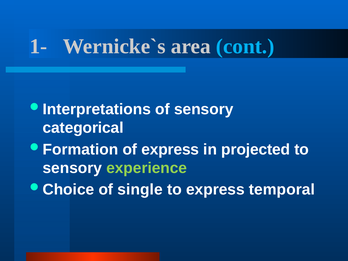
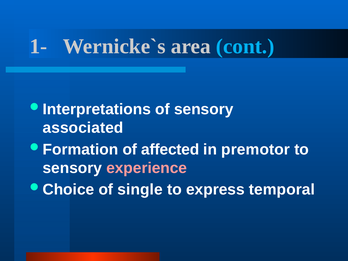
categorical: categorical -> associated (83, 128)
of express: express -> affected (170, 149)
projected: projected -> premotor (256, 149)
experience colour: light green -> pink (147, 168)
